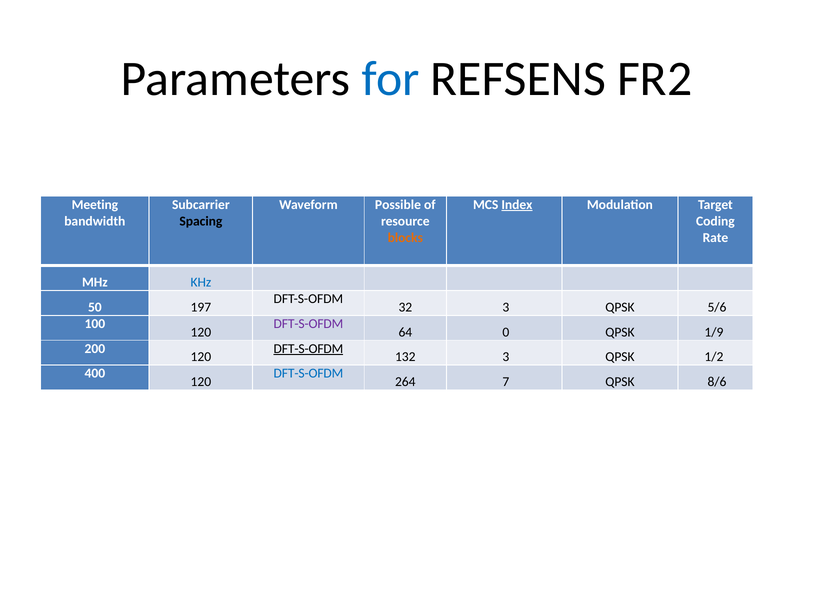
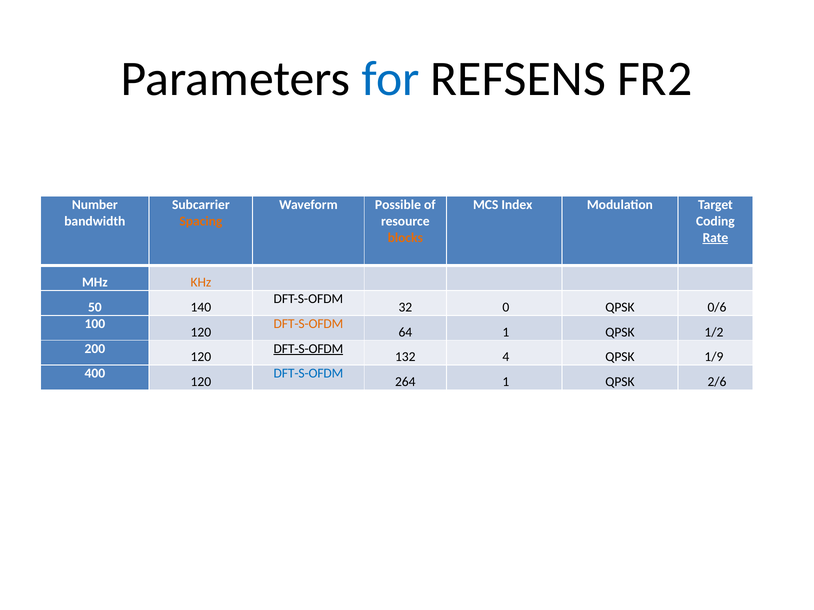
Meeting: Meeting -> Number (95, 205)
Index underline: present -> none (517, 205)
Spacing colour: black -> orange (201, 221)
Rate underline: none -> present (715, 238)
KHz colour: blue -> orange (201, 283)
197: 197 -> 140 (201, 308)
32 3: 3 -> 0 (506, 308)
5/6: 5/6 -> 0/6 (717, 308)
DFT-S-OFDM colour: purple -> orange (308, 324)
64 0: 0 -> 1 (506, 332)
1/9: 1/9 -> 1/2 (714, 332)
132 3: 3 -> 4 (506, 357)
1/2: 1/2 -> 1/9 (714, 357)
264 7: 7 -> 1 (506, 382)
8/6: 8/6 -> 2/6 (717, 382)
